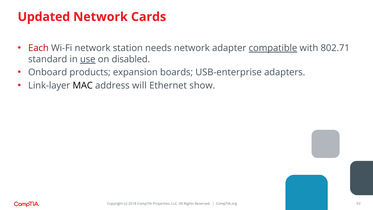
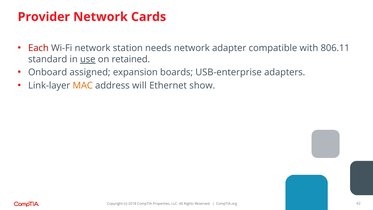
Updated: Updated -> Provider (44, 17)
compatible underline: present -> none (273, 48)
802.71: 802.71 -> 806.11 (335, 48)
disabled: disabled -> retained (131, 59)
products: products -> assigned (90, 72)
MAC colour: black -> orange (83, 85)
